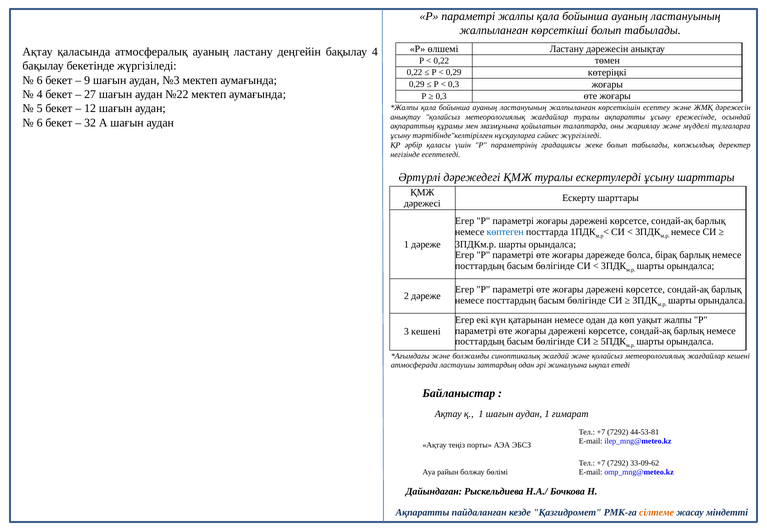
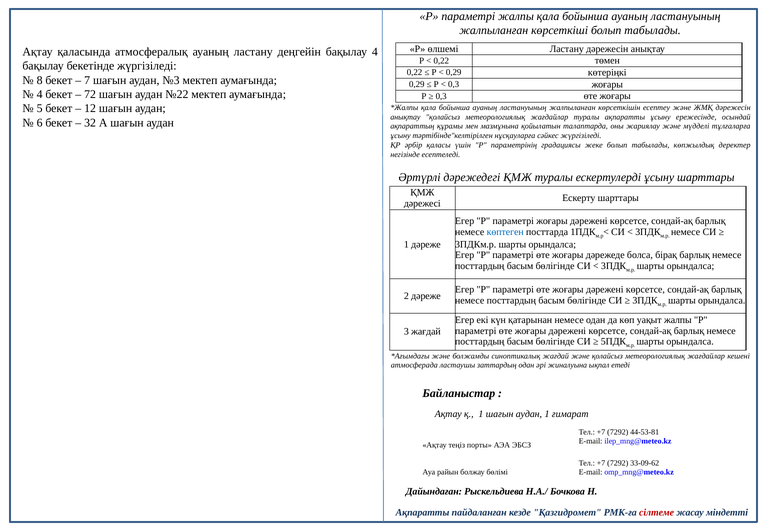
6: 6 -> 8 (40, 80)
9: 9 -> 7 (87, 80)
27: 27 -> 72 (90, 94)
3 кешені: кешені -> жағдай (426, 332)
сілтеме colour: orange -> red (657, 512)
